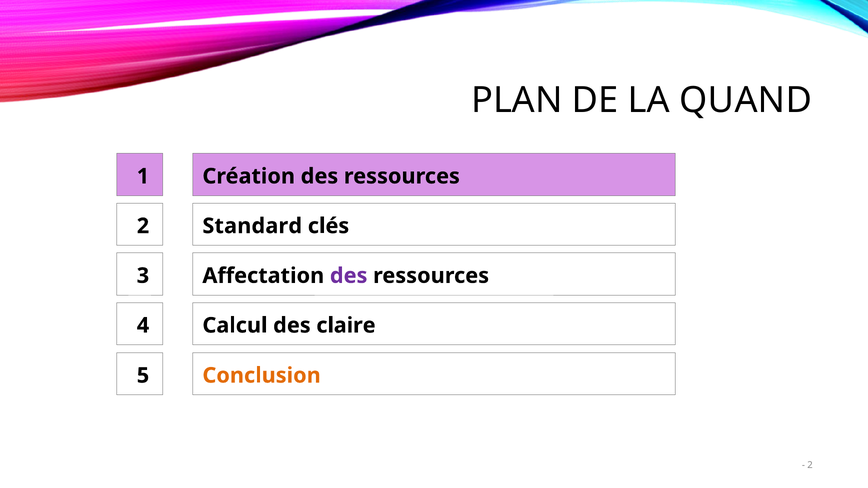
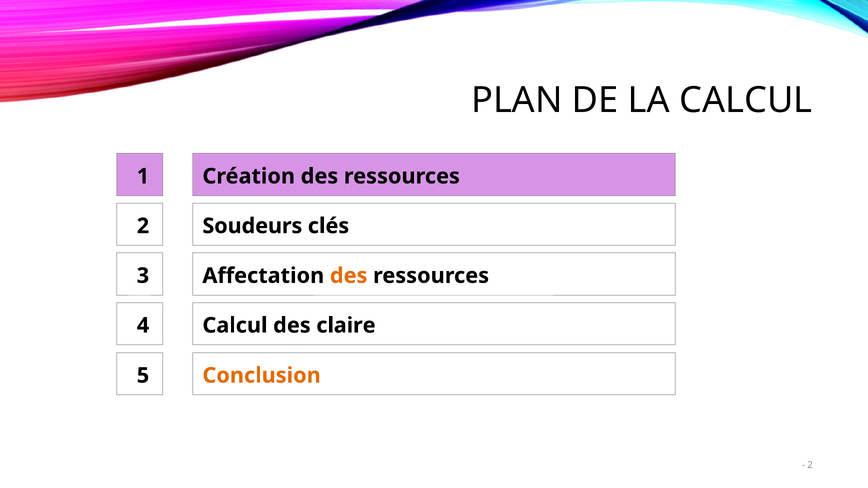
LA QUAND: QUAND -> CALCUL (746, 100)
Standard: Standard -> Soudeurs (252, 226)
des colour: purple -> orange (349, 276)
